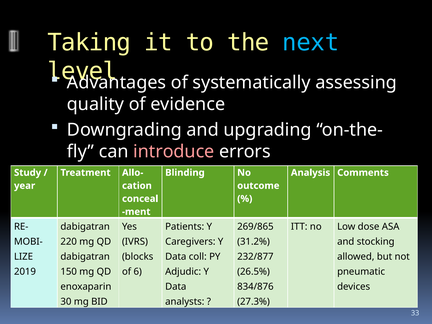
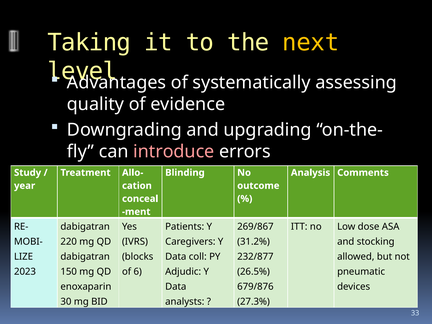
next colour: light blue -> yellow (311, 42)
269/865: 269/865 -> 269/867 (255, 227)
2019: 2019 -> 2023 (25, 272)
834/876: 834/876 -> 679/876 (255, 287)
